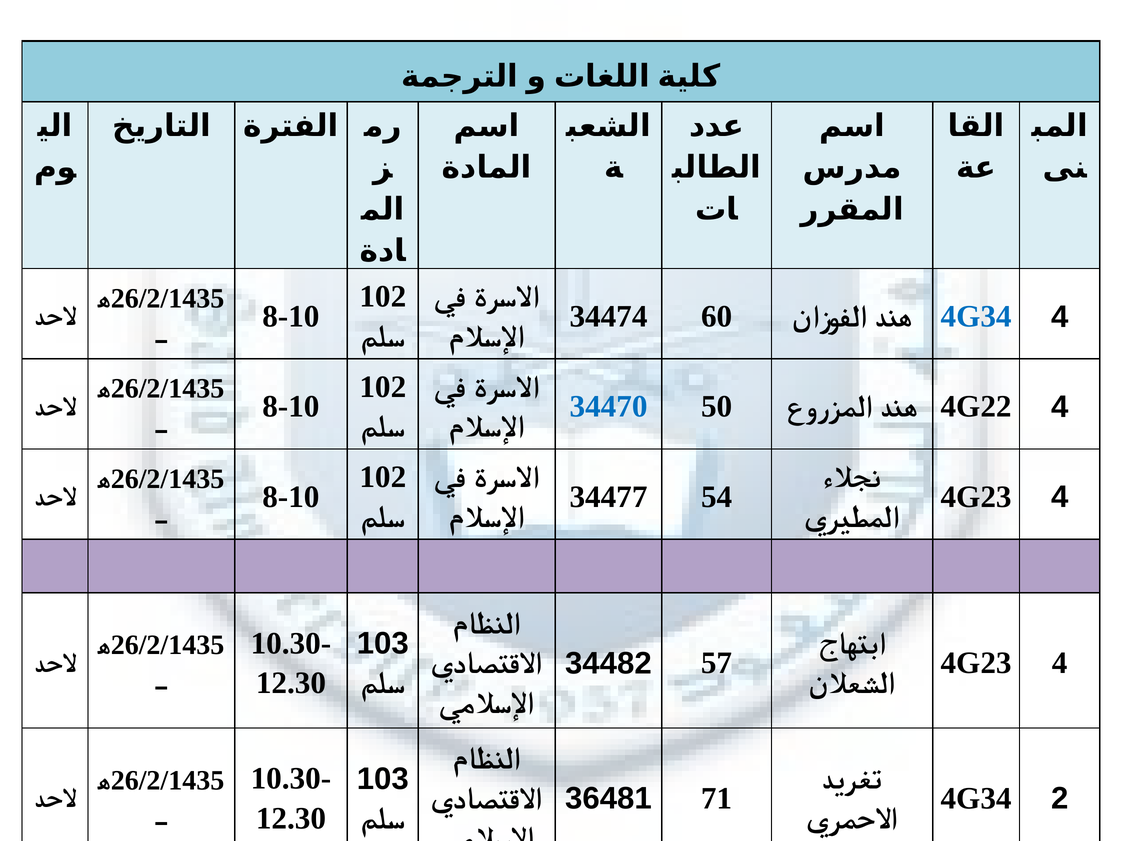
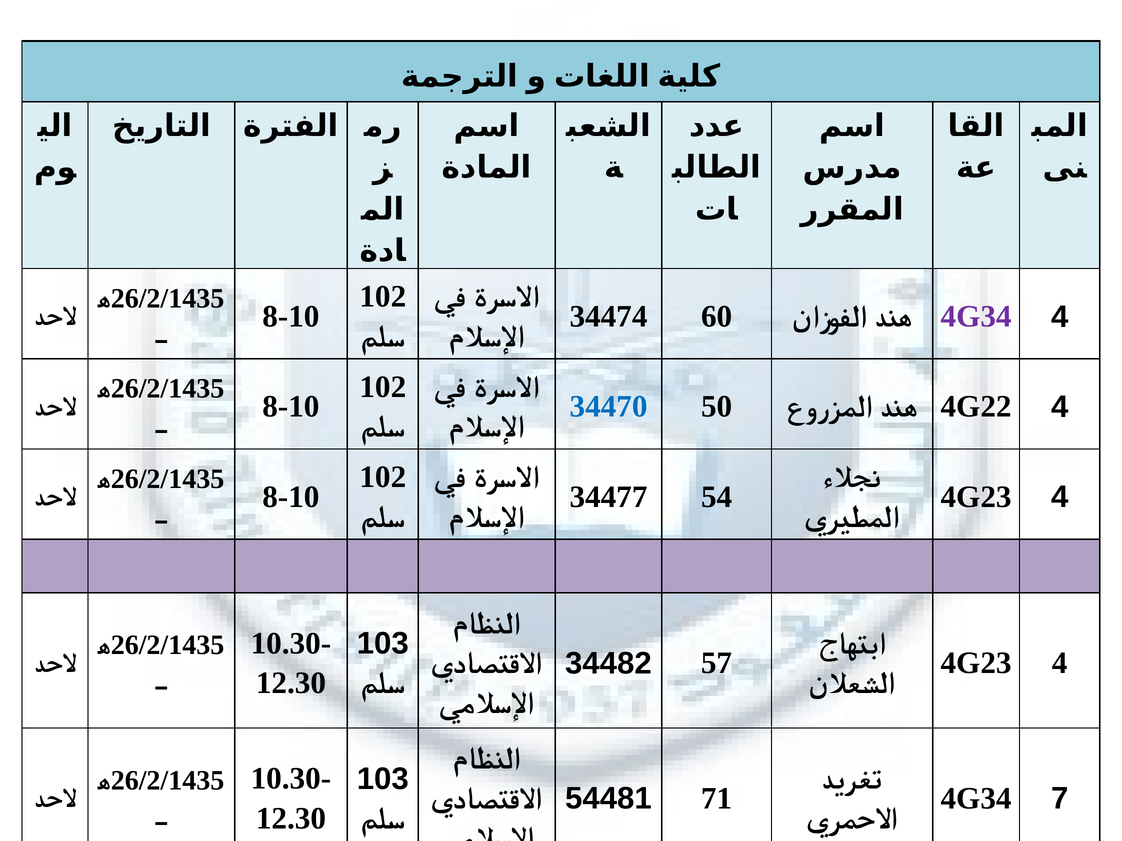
4G34 colour: blue -> purple (976, 317)
2: 2 -> 7 (1060, 799)
36481: 36481 -> 54481 (608, 799)
